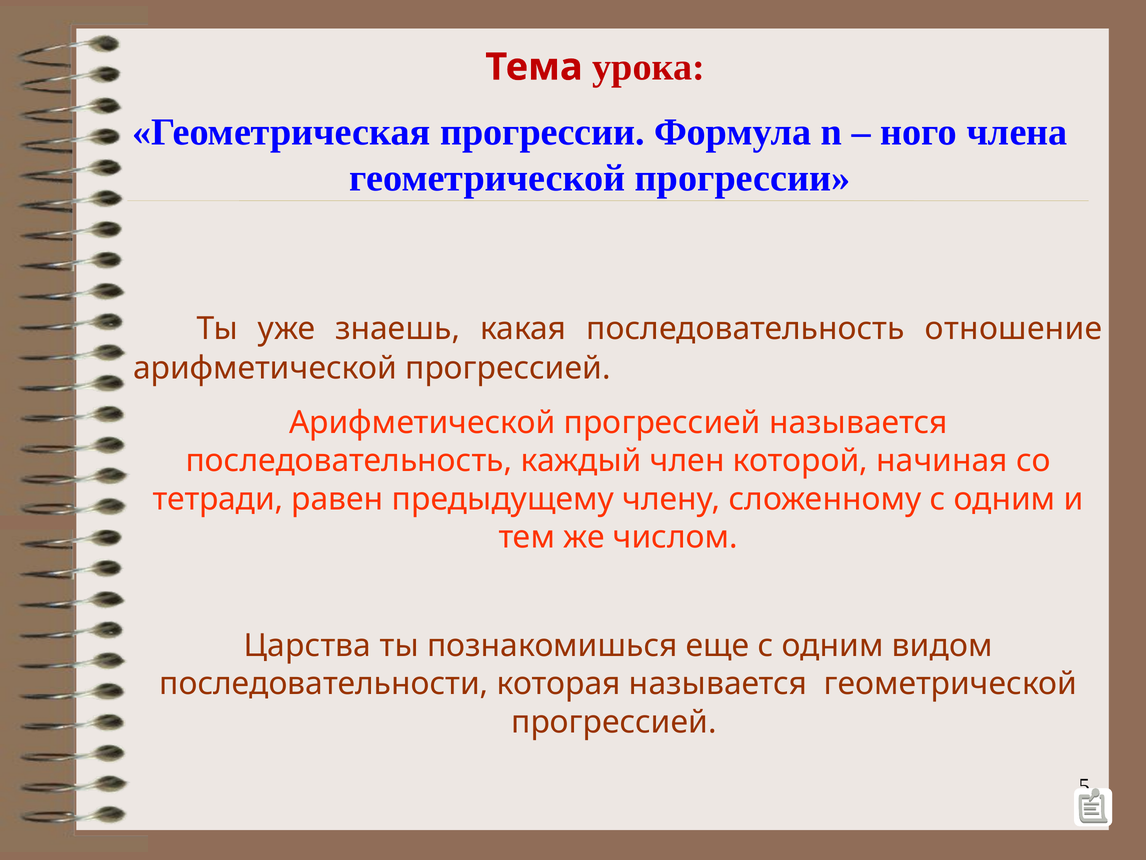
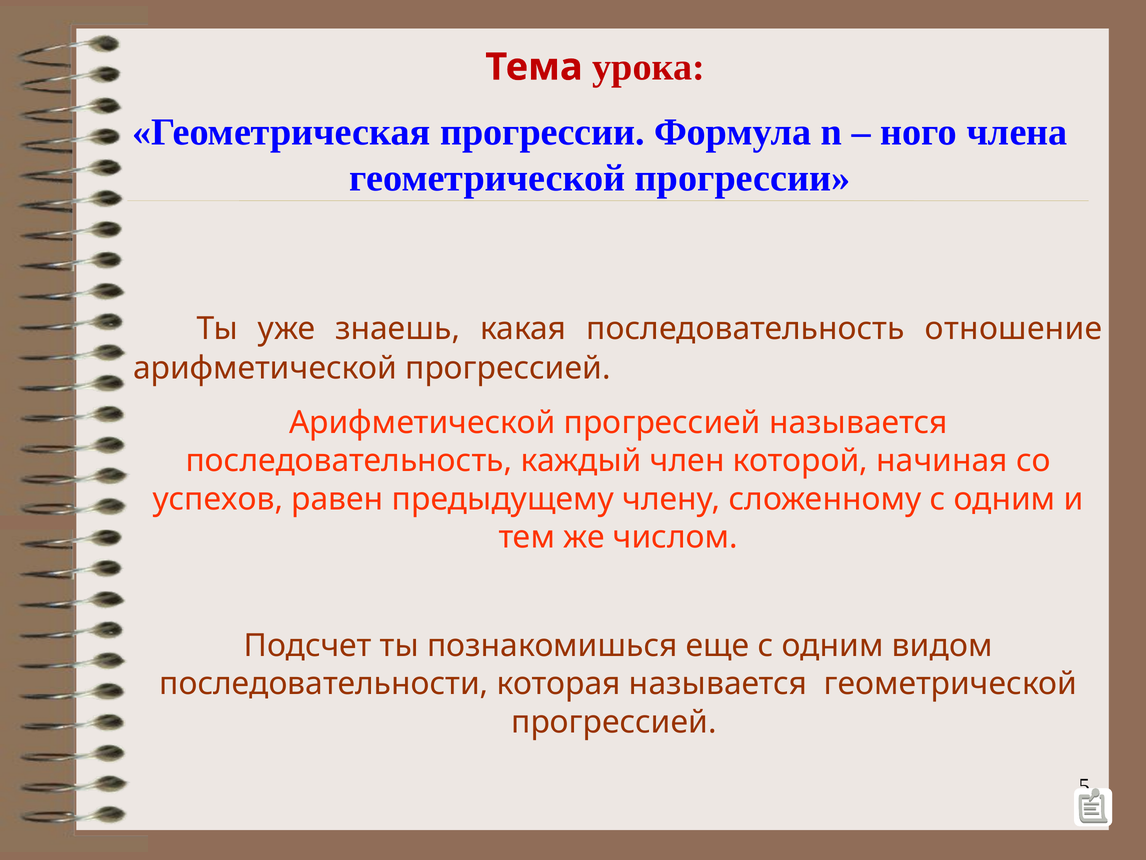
тетради: тетради -> успехов (218, 499)
Царства: Царства -> Подсчет (308, 645)
